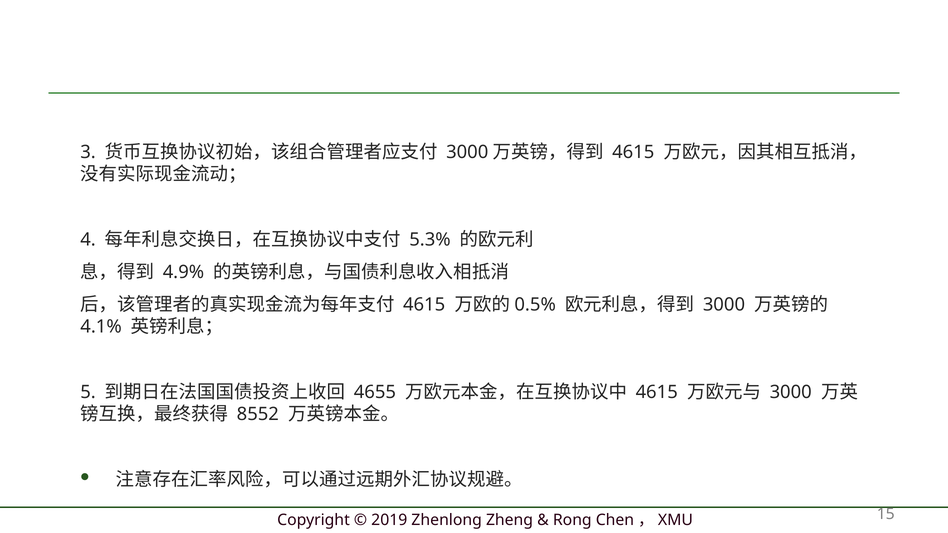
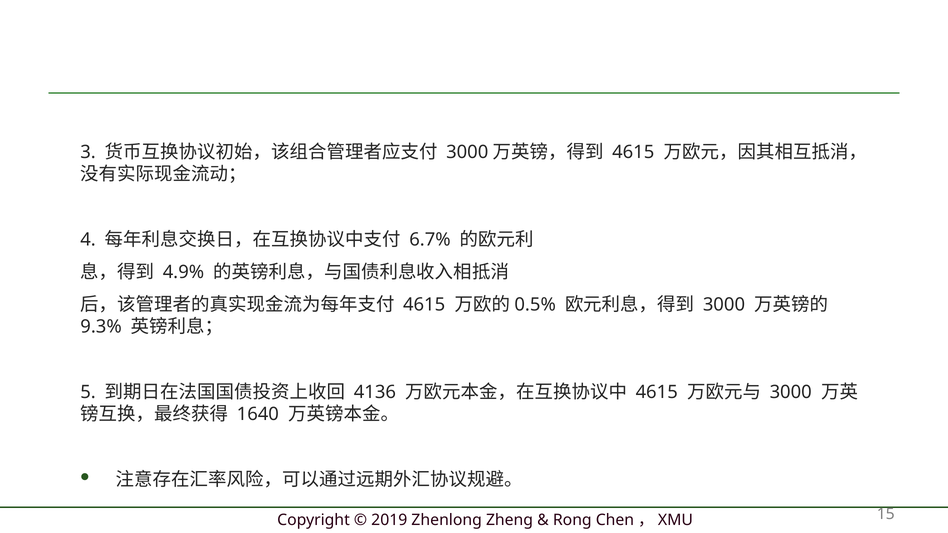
5.3%: 5.3% -> 6.7% (430, 240)
4.1%: 4.1% -> 9.3% (101, 327)
4655: 4655 -> 4136 (375, 392)
8552: 8552 -> 1640 (258, 414)
